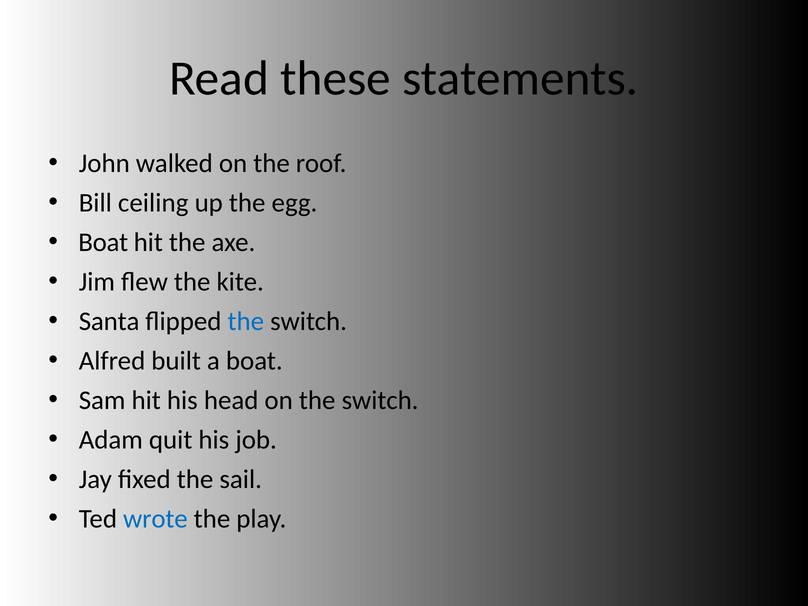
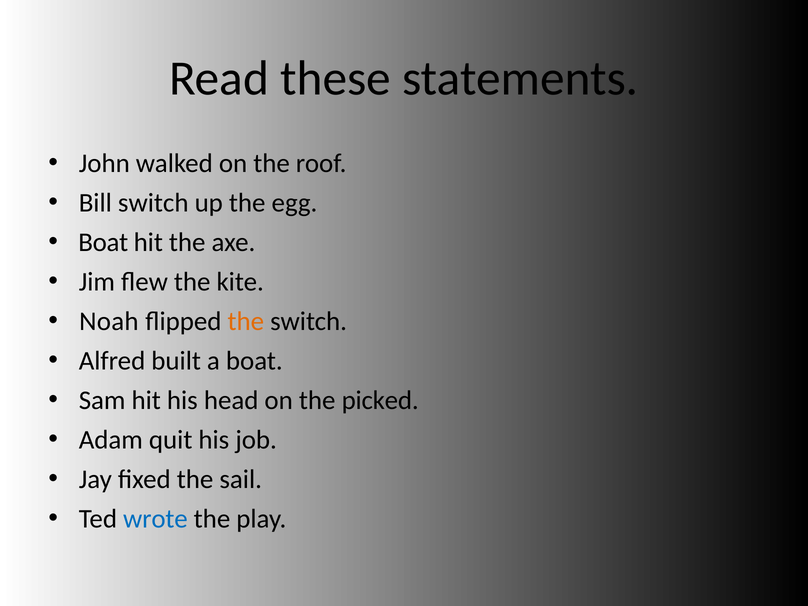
Bill ceiling: ceiling -> switch (153, 203)
Santa: Santa -> Noah (109, 322)
the colour: blue -> orange (246, 322)
on the switch: switch -> picked (380, 401)
